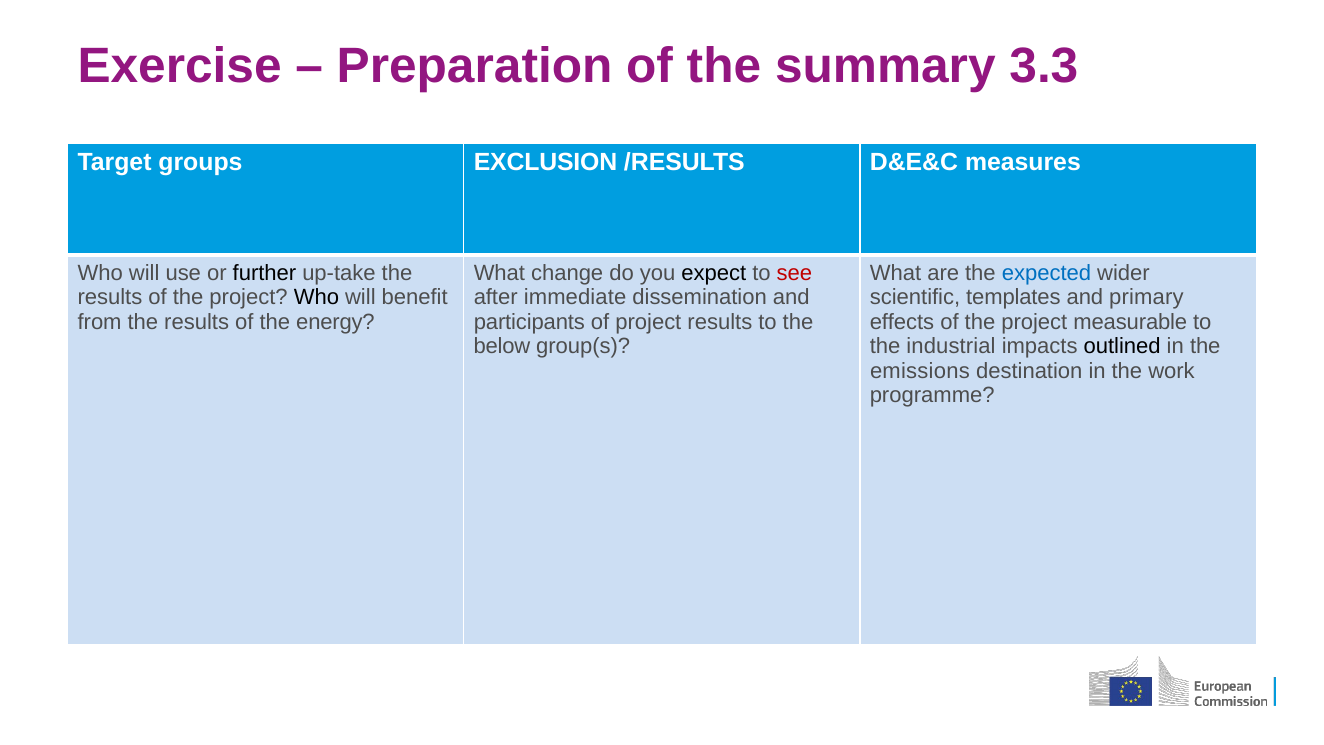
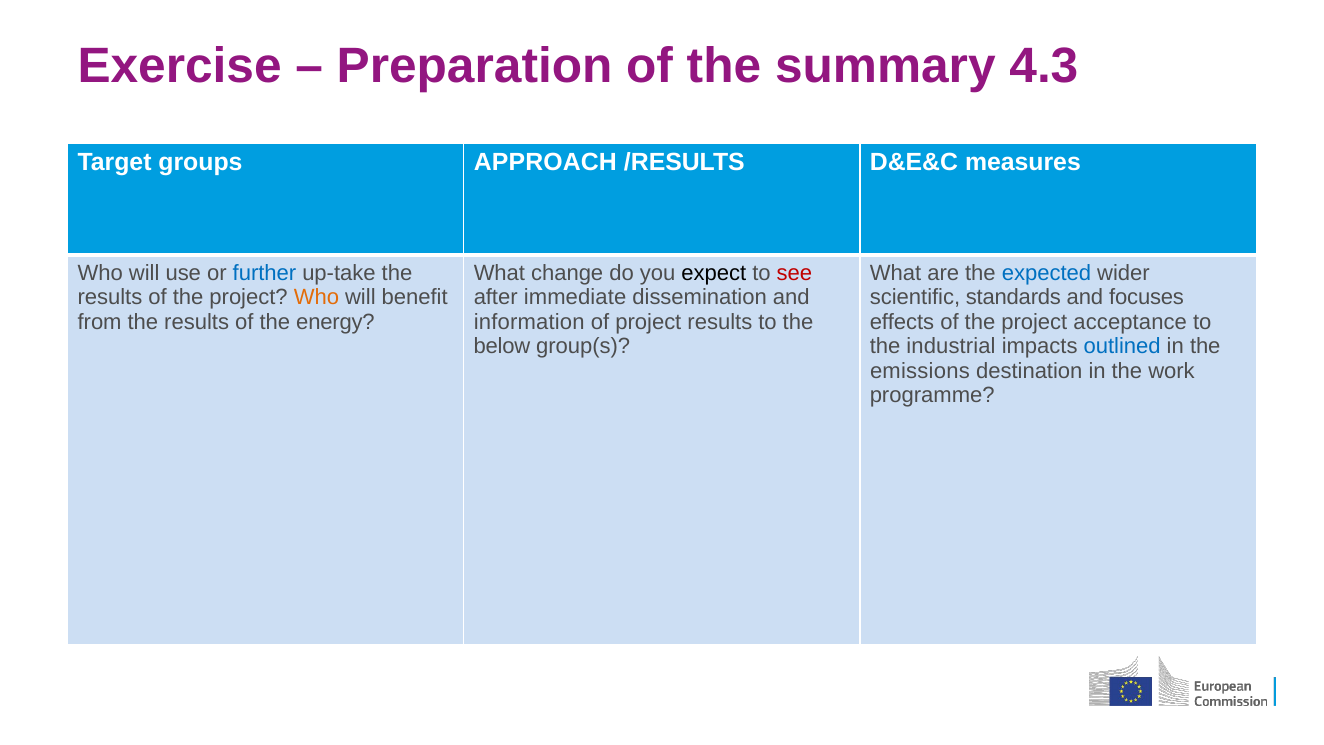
3.3: 3.3 -> 4.3 (1044, 67)
EXCLUSION: EXCLUSION -> APPROACH (545, 163)
further colour: black -> blue (264, 273)
Who colour: black -> orange (316, 297)
templates: templates -> standards (1013, 297)
primary: primary -> focuses (1147, 297)
participants: participants -> information (529, 322)
measurable: measurable -> acceptance (1130, 322)
outlined colour: black -> blue (1122, 346)
